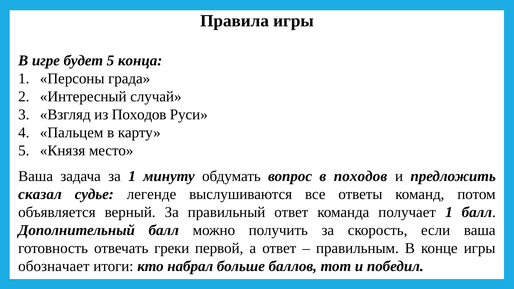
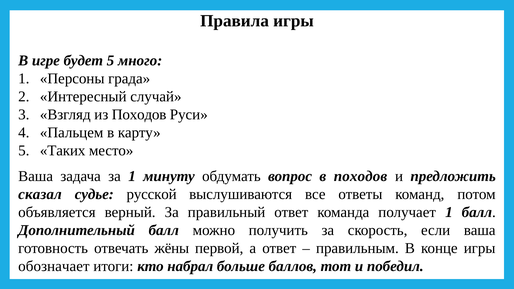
конца: конца -> много (140, 61)
Князя: Князя -> Таких (63, 151)
легенде: легенде -> русской (152, 194)
греки: греки -> жёны (172, 248)
